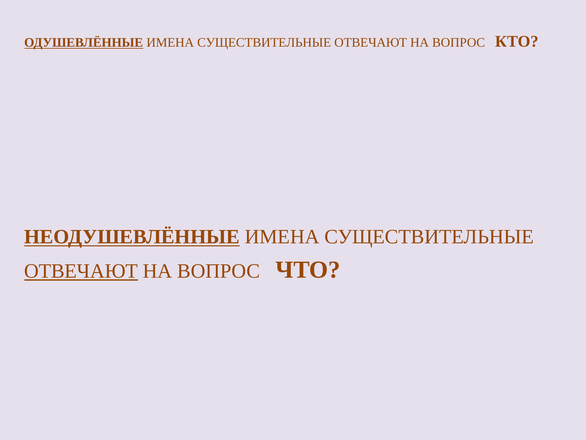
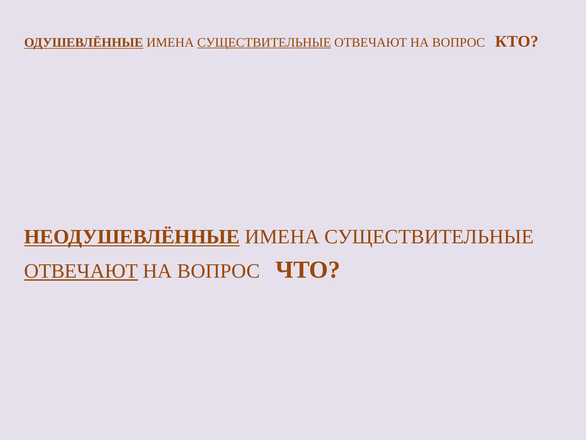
СУЩЕСТВИТЕЛЬНЫЕ underline: none -> present (264, 42)
